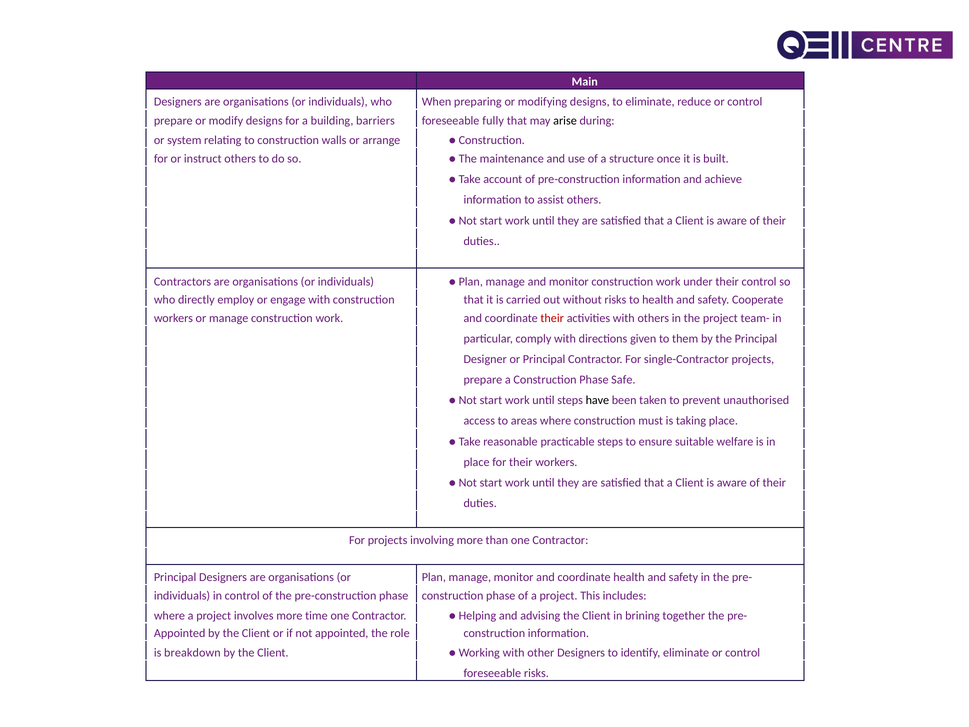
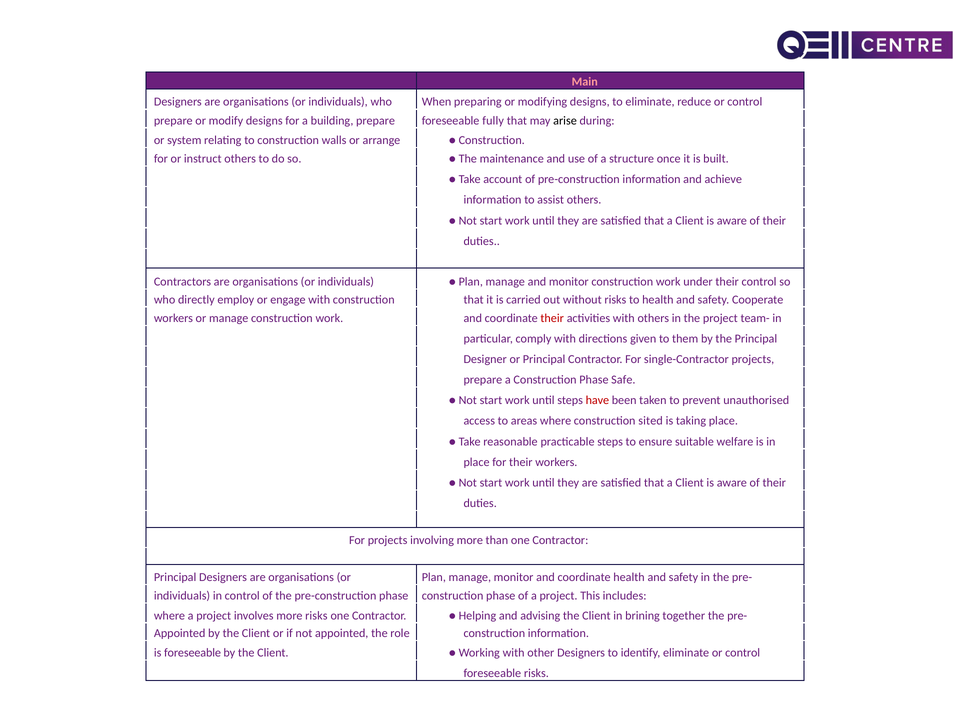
Main colour: white -> pink (585, 82)
building barriers: barriers -> prepare (376, 121)
have colour: black -> red (597, 400)
must: must -> sited (651, 421)
more time: time -> risks (316, 615)
is breakdown: breakdown -> foreseeable (192, 653)
